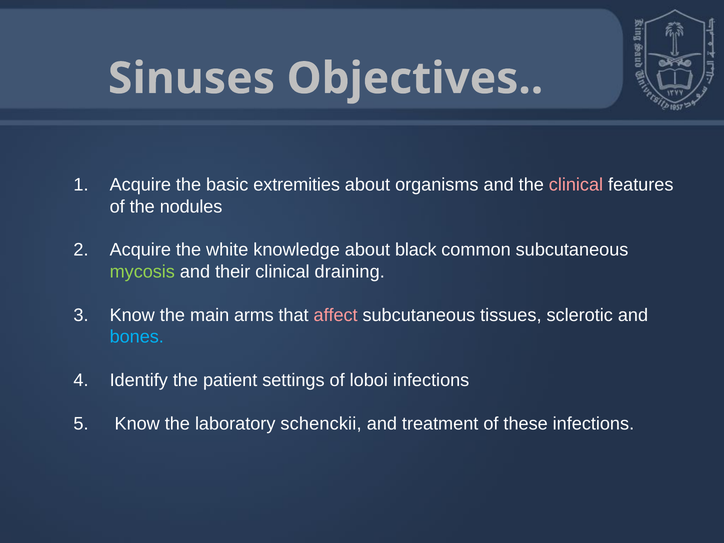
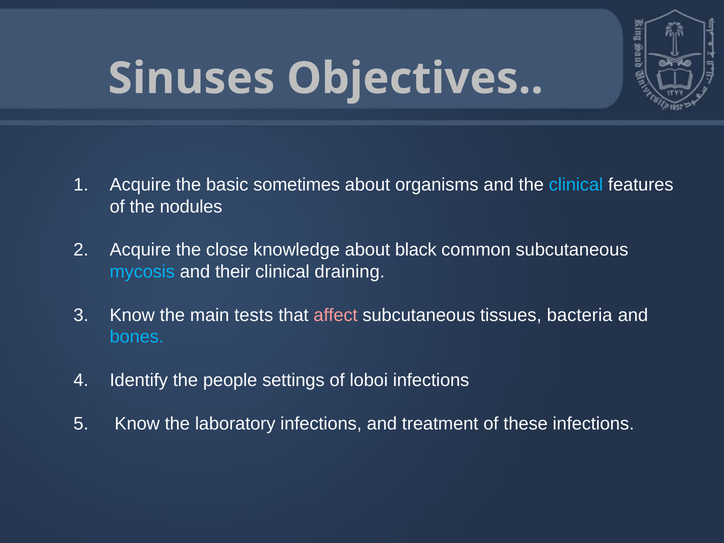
extremities: extremities -> sometimes (297, 185)
clinical colour: pink -> light blue (576, 185)
white: white -> close (227, 250)
mycosis colour: light green -> light blue (142, 272)
arms: arms -> tests (254, 315)
sclerotic: sclerotic -> bacteria (580, 315)
patient: patient -> people (230, 380)
laboratory schenckii: schenckii -> infections (321, 424)
